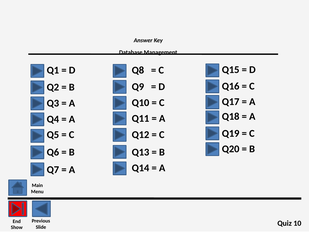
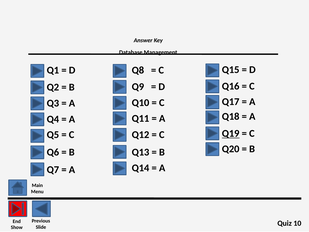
Q19 underline: none -> present (231, 133)
